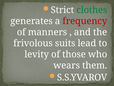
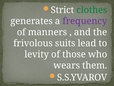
frequency colour: red -> purple (85, 21)
